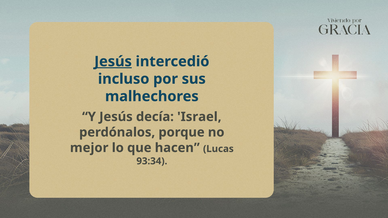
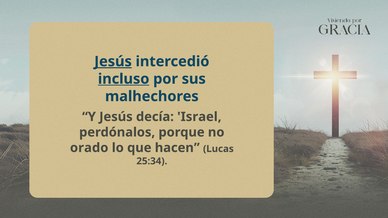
incluso underline: none -> present (124, 79)
mejor: mejor -> orado (89, 148)
93:34: 93:34 -> 25:34 (152, 161)
